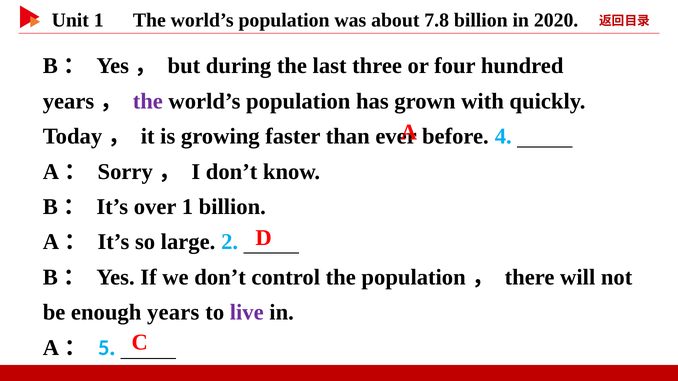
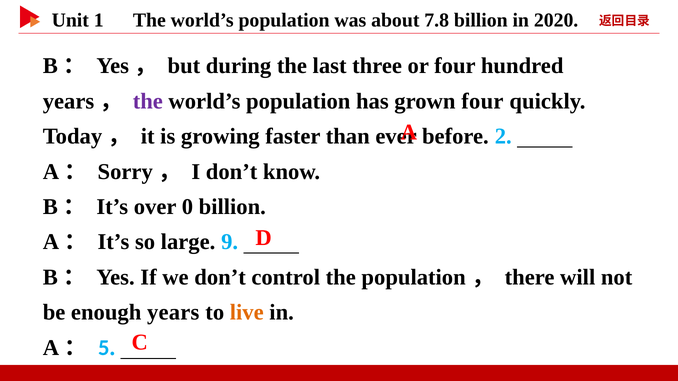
grown with: with -> four (482, 101)
4: 4 -> 2 (503, 136)
over 1: 1 -> 0 (187, 207)
2: 2 -> 9 (230, 242)
live colour: purple -> orange (247, 313)
